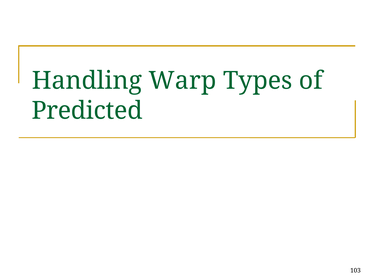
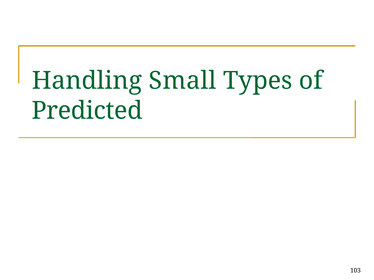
Warp: Warp -> Small (183, 81)
